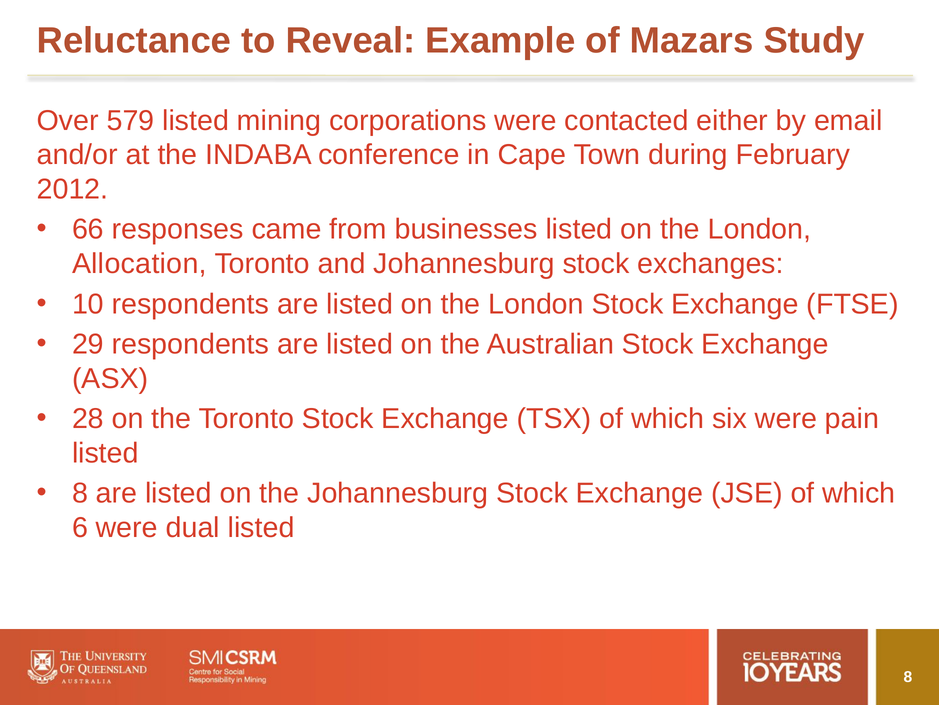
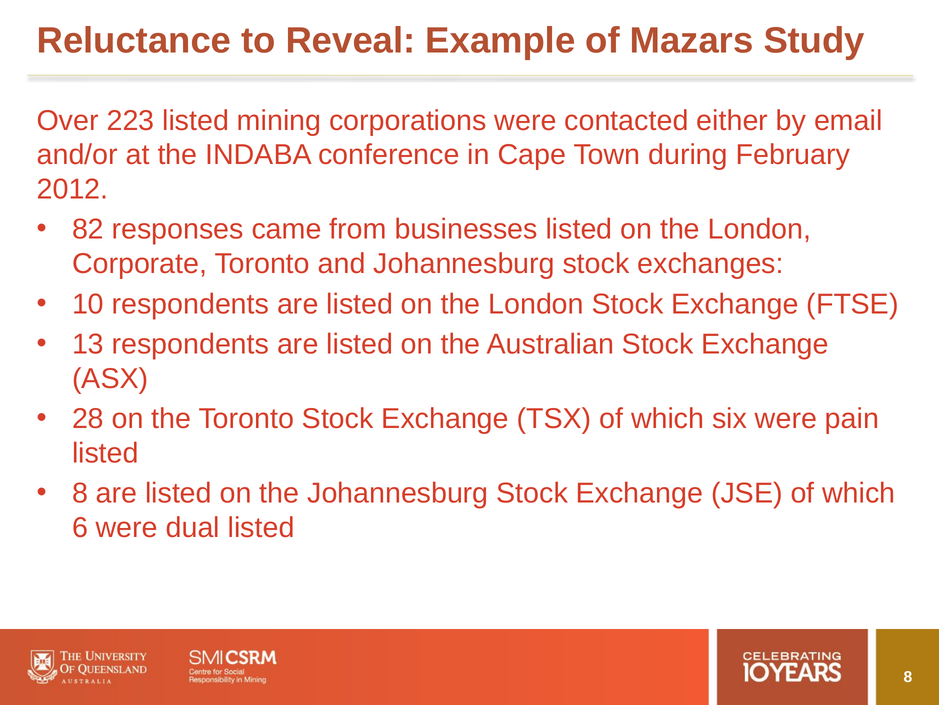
579: 579 -> 223 (131, 120)
66: 66 -> 82 (88, 229)
Allocation: Allocation -> Corporate (140, 264)
29: 29 -> 13 (88, 344)
